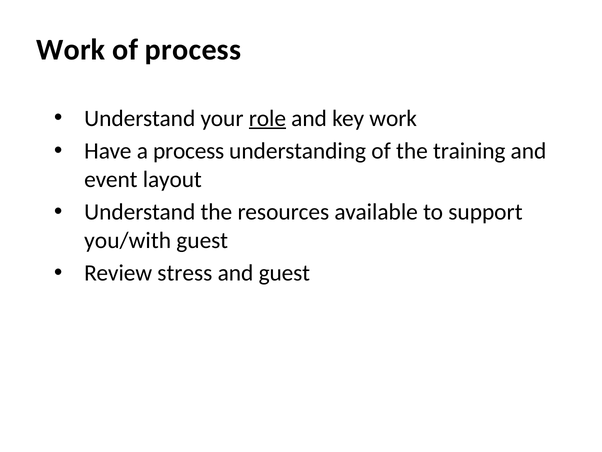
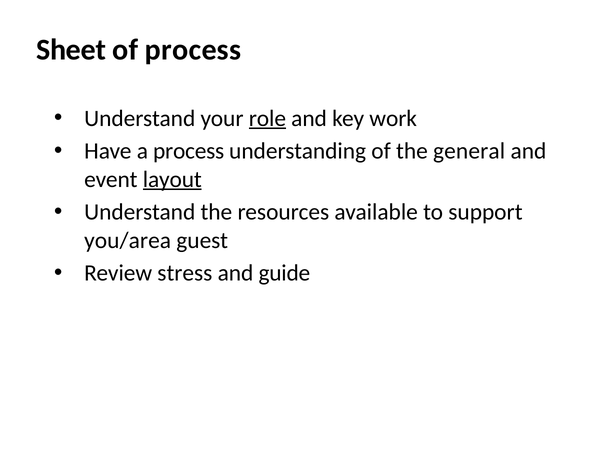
Work: Work -> Sheet (71, 50)
training: training -> general (469, 151)
layout underline: none -> present (172, 179)
you/with: you/with -> you/area (128, 240)
and guest: guest -> guide (284, 273)
